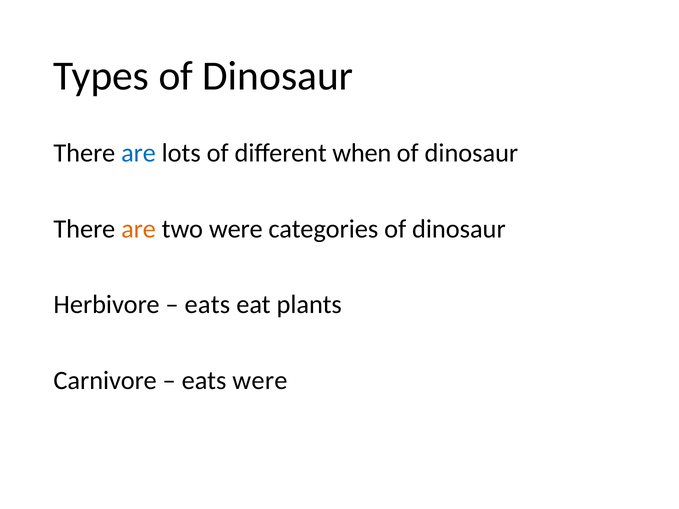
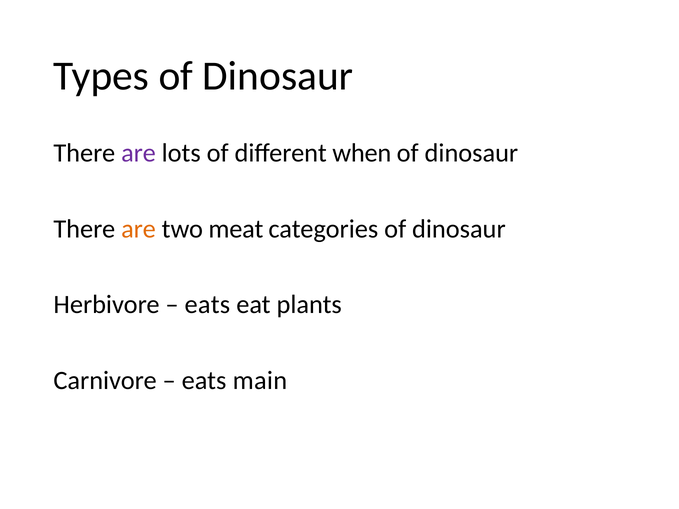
are colour: blue -> purple (138, 153)
two were: were -> meat (236, 229)
eats were: were -> main (260, 381)
